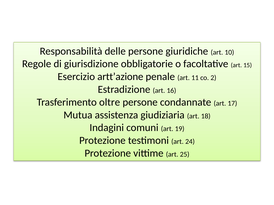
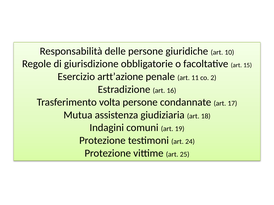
oltre: oltre -> volta (110, 102)
